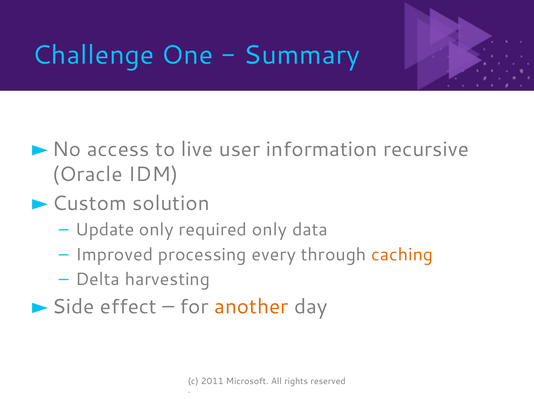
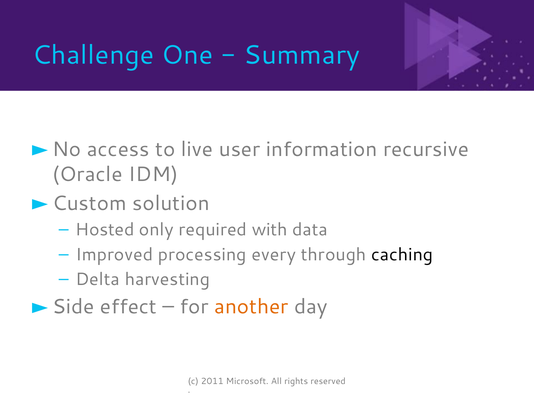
Update: Update -> Hosted (105, 230)
required only: only -> with (270, 230)
caching colour: orange -> black (402, 255)
